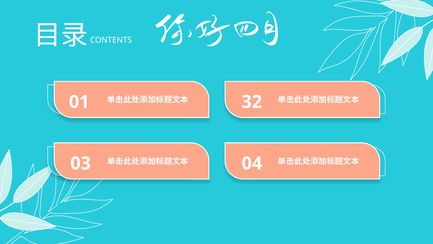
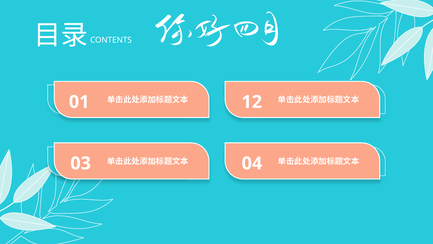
32: 32 -> 12 (252, 102)
